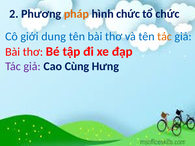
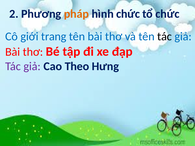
dung: dung -> trang (54, 37)
tác colour: orange -> black (165, 37)
Cùng: Cùng -> Theo (77, 66)
